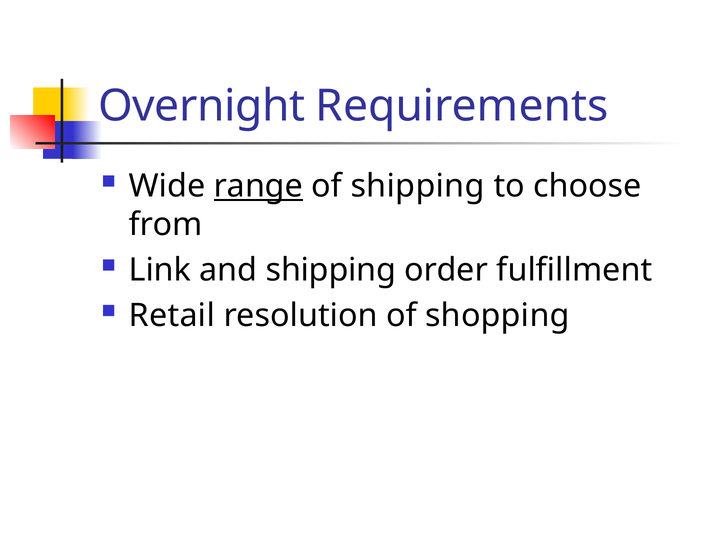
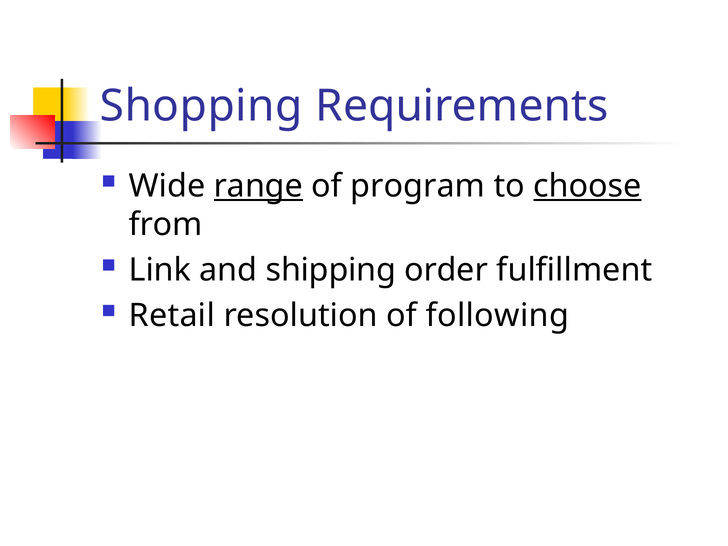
Overnight: Overnight -> Shopping (201, 106)
of shipping: shipping -> program (418, 186)
choose underline: none -> present (587, 186)
shopping: shopping -> following (497, 315)
